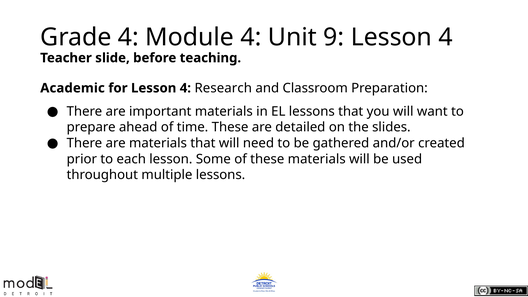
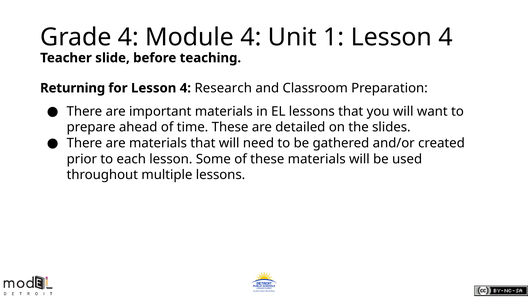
9: 9 -> 1 (334, 37)
Academic: Academic -> Returning (73, 88)
